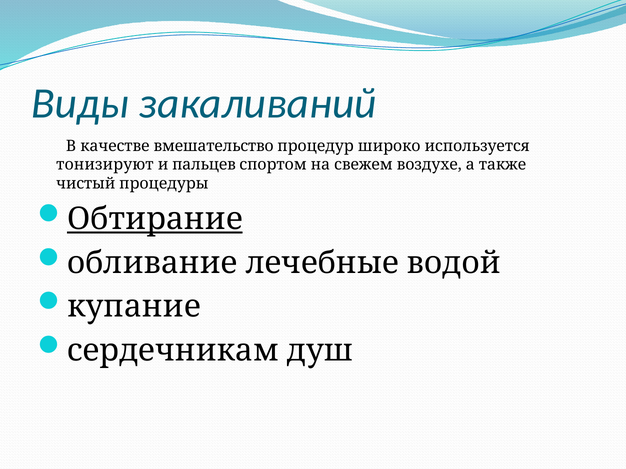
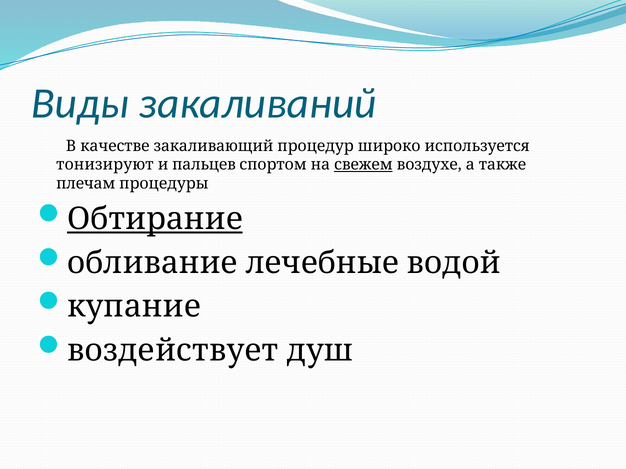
вмешательство: вмешательство -> закаливающий (214, 146)
свежем underline: none -> present (363, 165)
чистый: чистый -> плечам (86, 184)
сердечникам: сердечникам -> воздействует (173, 351)
